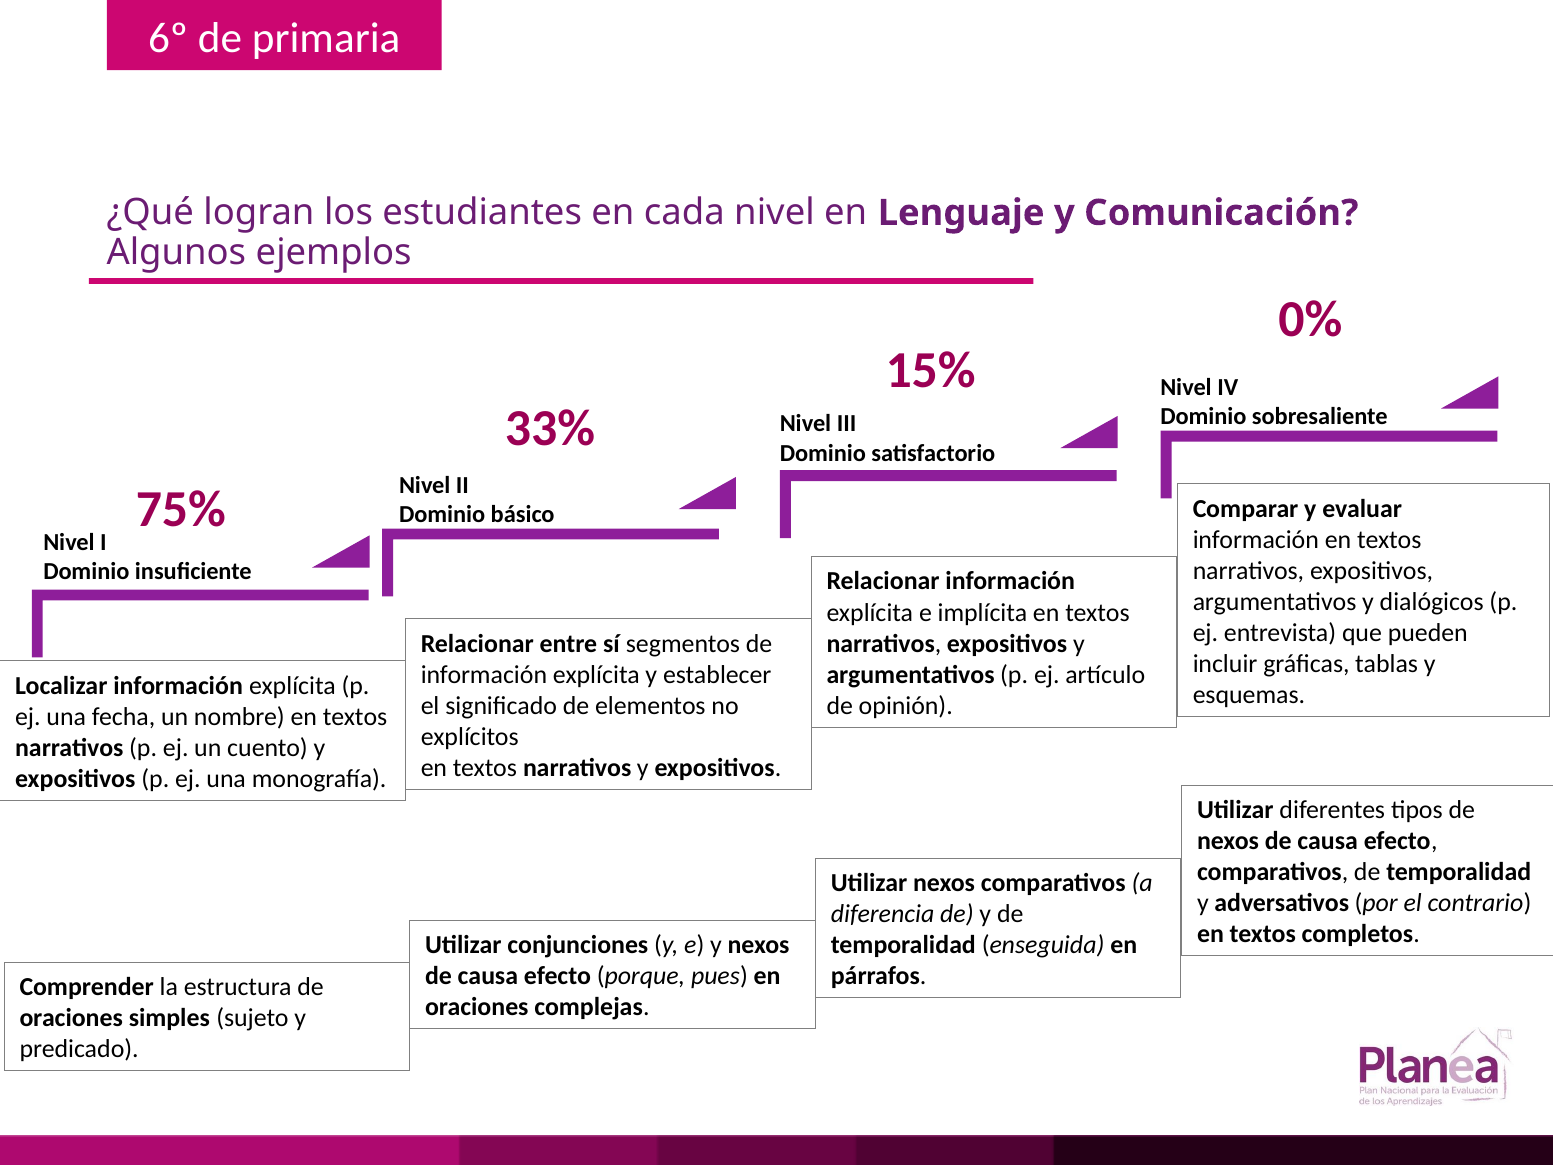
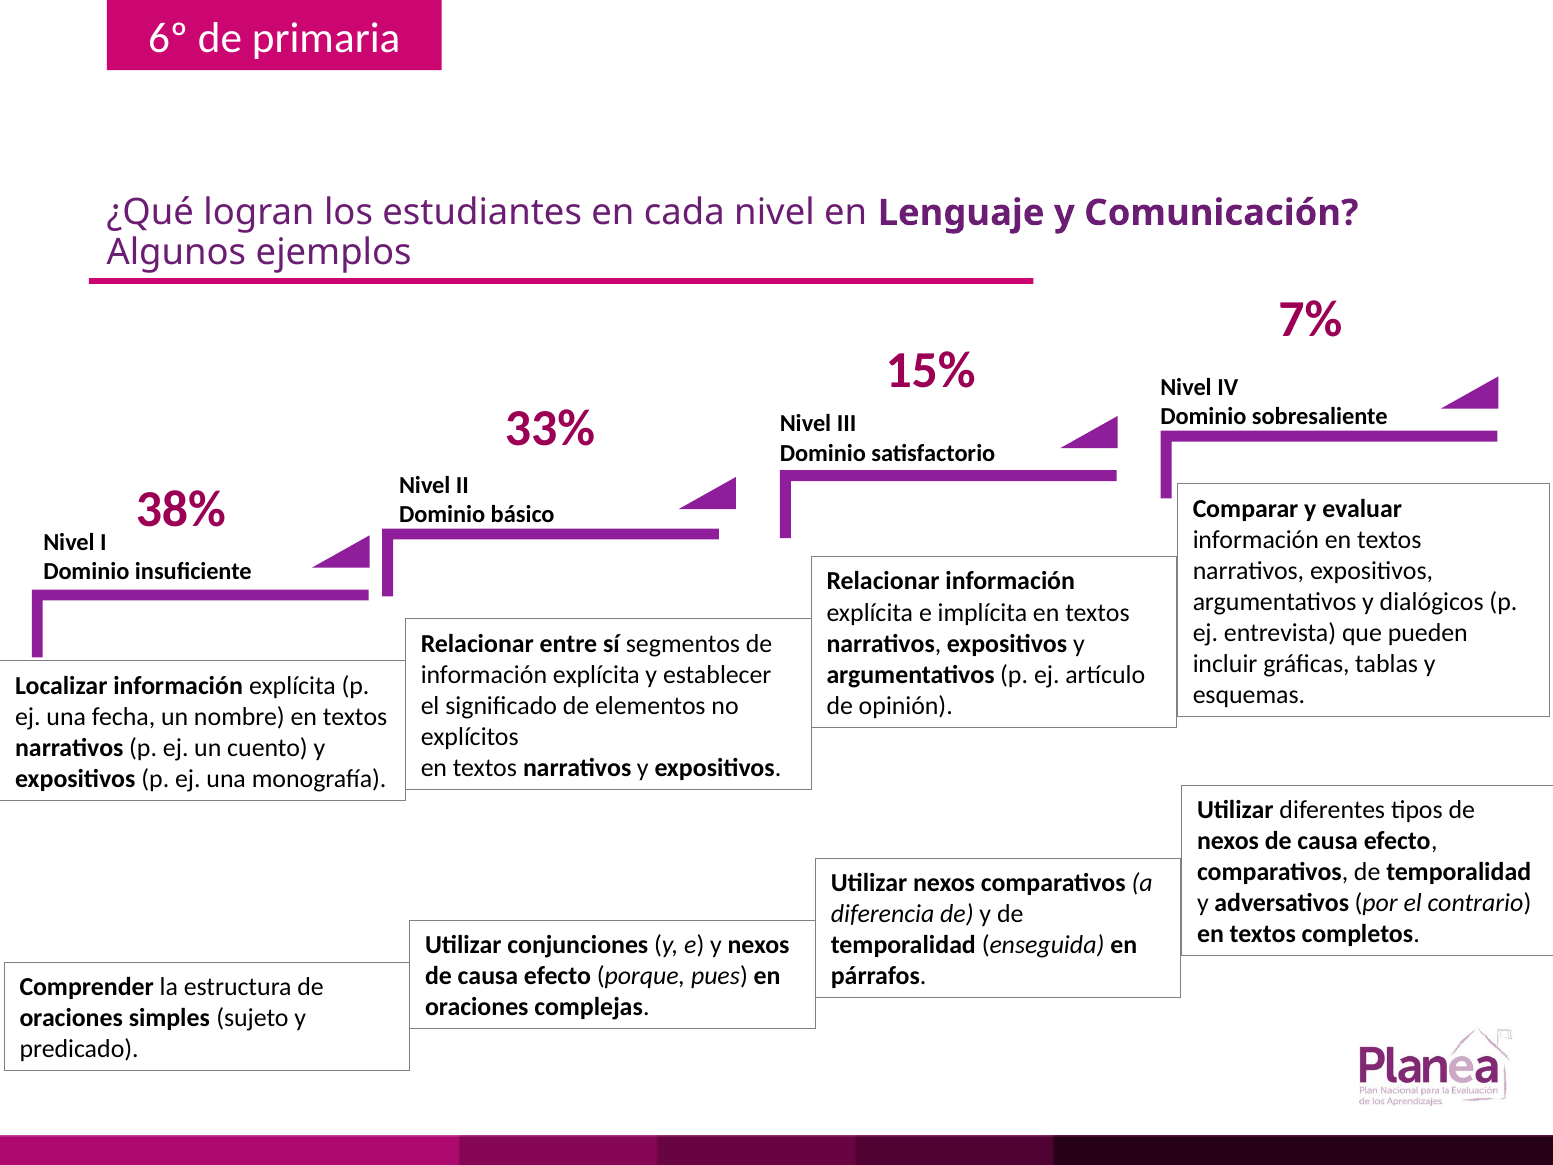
0%: 0% -> 7% (1310, 320)
75%: 75% -> 38% (181, 509)
